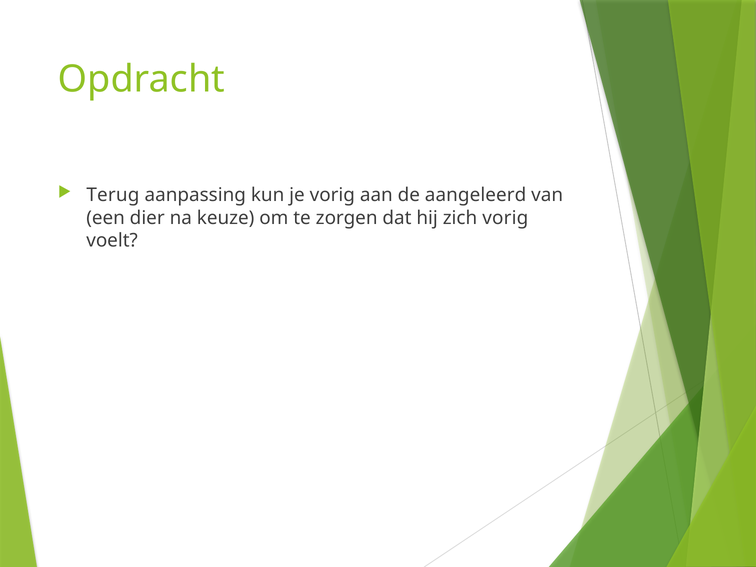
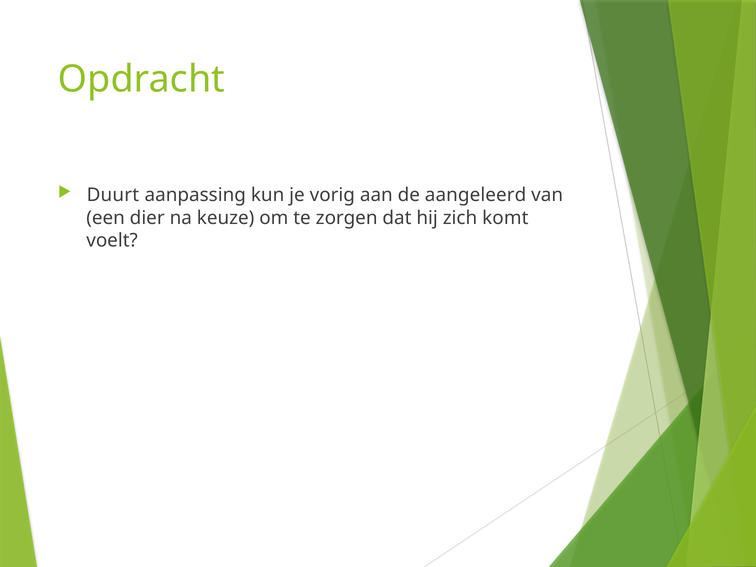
Terug: Terug -> Duurt (113, 195)
zich vorig: vorig -> komt (505, 218)
